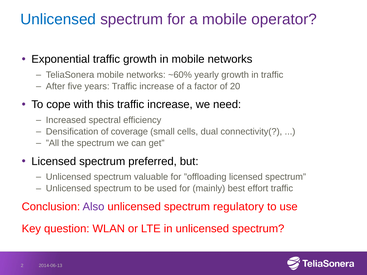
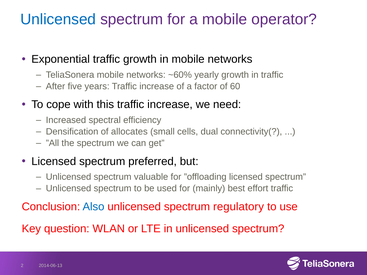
20: 20 -> 60 (235, 86)
coverage: coverage -> allocates (129, 132)
Also colour: purple -> blue (93, 207)
